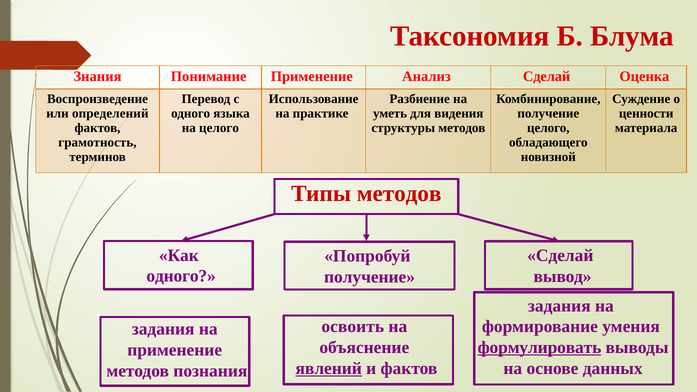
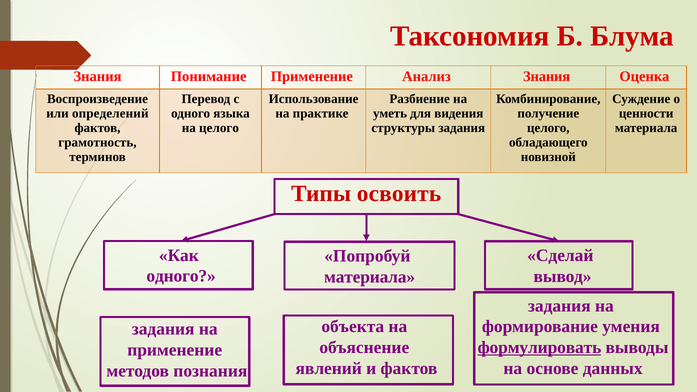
Анализ Сделай: Сделай -> Знания (547, 77)
структуры методов: методов -> задания (462, 128)
Типы методов: методов -> освоить (399, 193)
получение: получение -> материала (370, 277)
освоить: освоить -> объекта (353, 327)
явлений underline: present -> none (329, 369)
